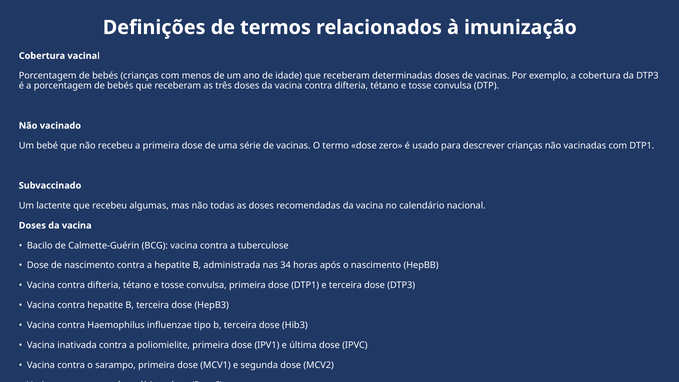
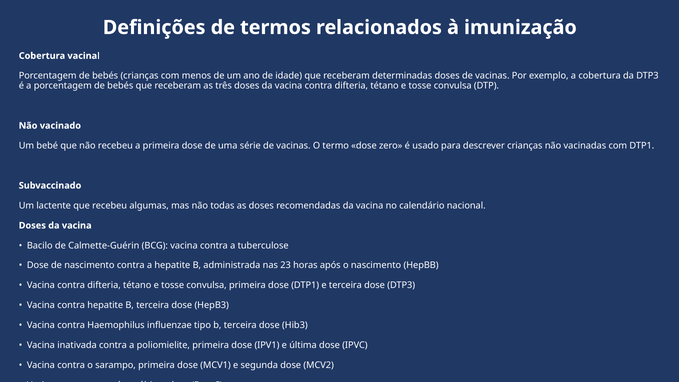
34: 34 -> 23 (286, 265)
